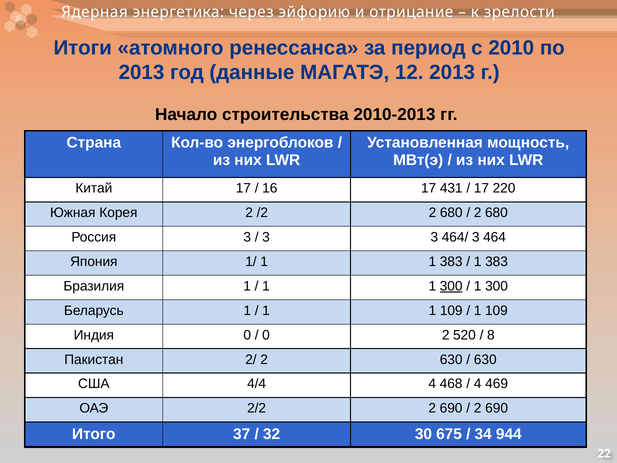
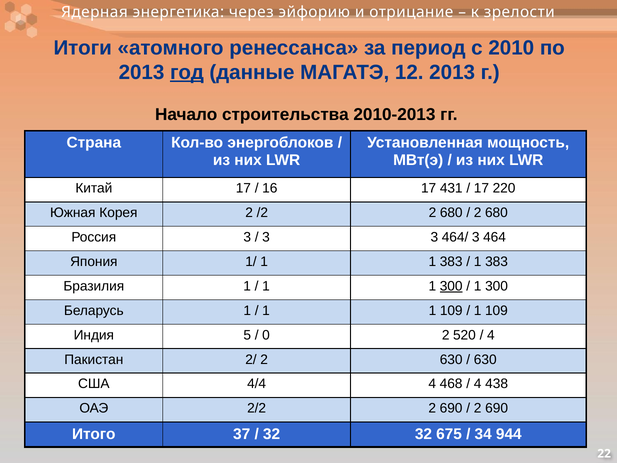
год underline: none -> present (187, 72)
Индия 0: 0 -> 5 (247, 335)
8: 8 -> 4 (491, 335)
469: 469 -> 438 (497, 384)
32 30: 30 -> 32 (423, 434)
